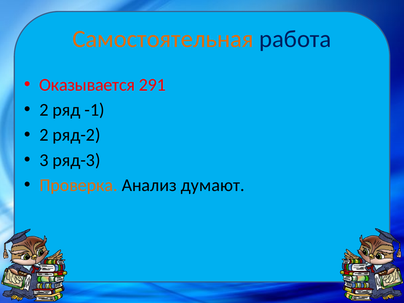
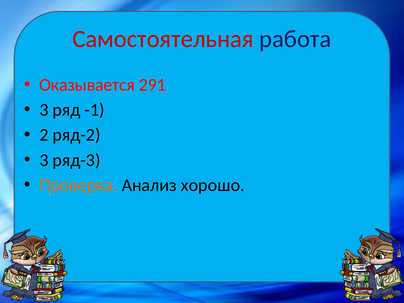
Самостоятельная colour: orange -> red (163, 39)
2: 2 -> 3 (44, 110)
думают: думают -> хорошо (213, 185)
